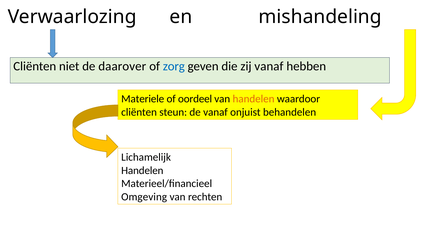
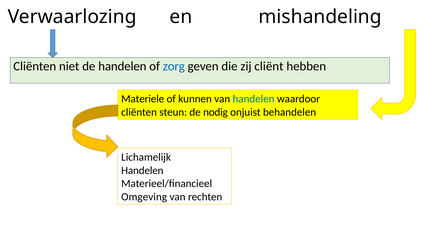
de daarover: daarover -> handelen (122, 66)
zij vanaf: vanaf -> cliënt (269, 66)
oordeel: oordeel -> kunnen (195, 99)
handelen colour: orange -> blue (254, 99)
de vanaf: vanaf -> nodig (216, 112)
